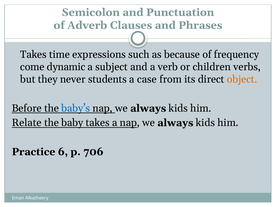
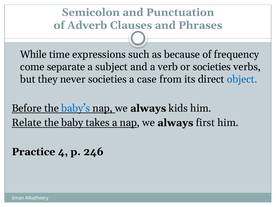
Takes: Takes -> While (33, 54)
dynamic: dynamic -> separate (66, 67)
or children: children -> societies (212, 67)
never students: students -> societies (107, 79)
object colour: orange -> blue (242, 79)
kids: kids -> first (205, 123)
6: 6 -> 4 (63, 152)
706: 706 -> 246 (93, 152)
